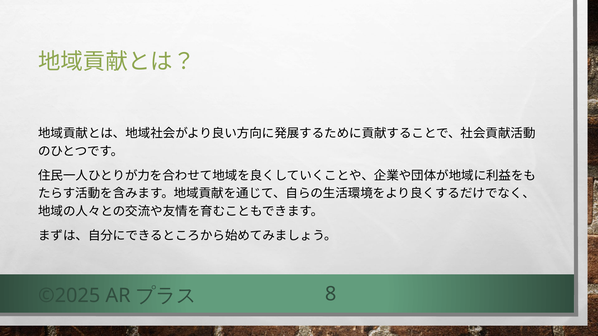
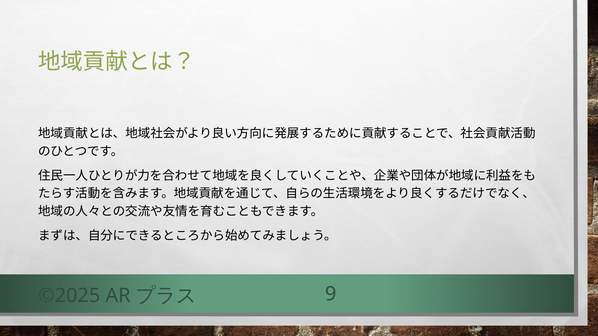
8: 8 -> 9 (331, 294)
